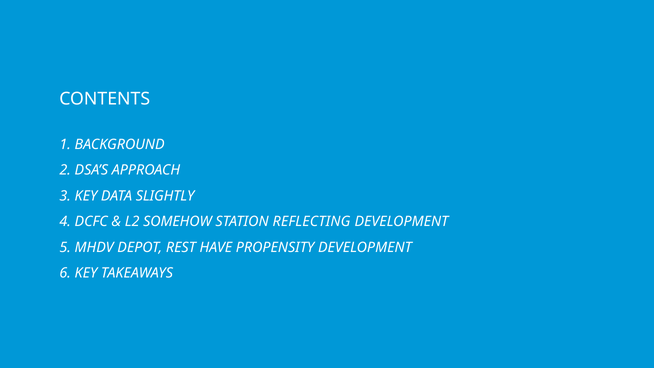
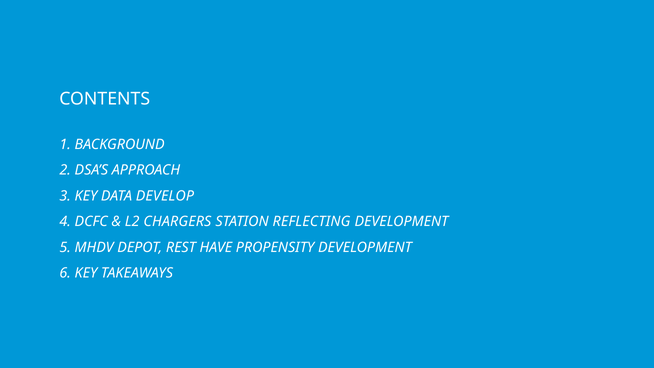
SLIGHTLY: SLIGHTLY -> DEVELOP (165, 196)
SOMEHOW: SOMEHOW -> CHARGERS (177, 222)
